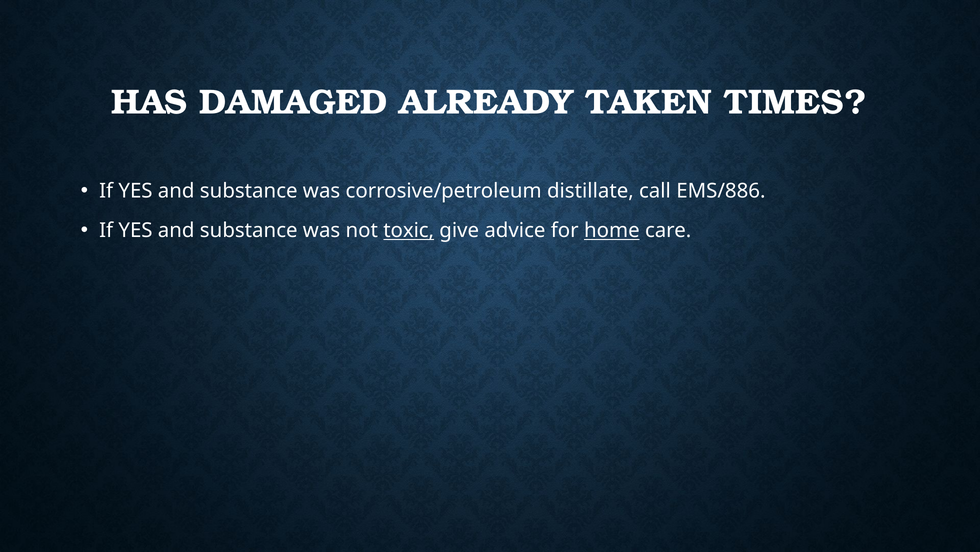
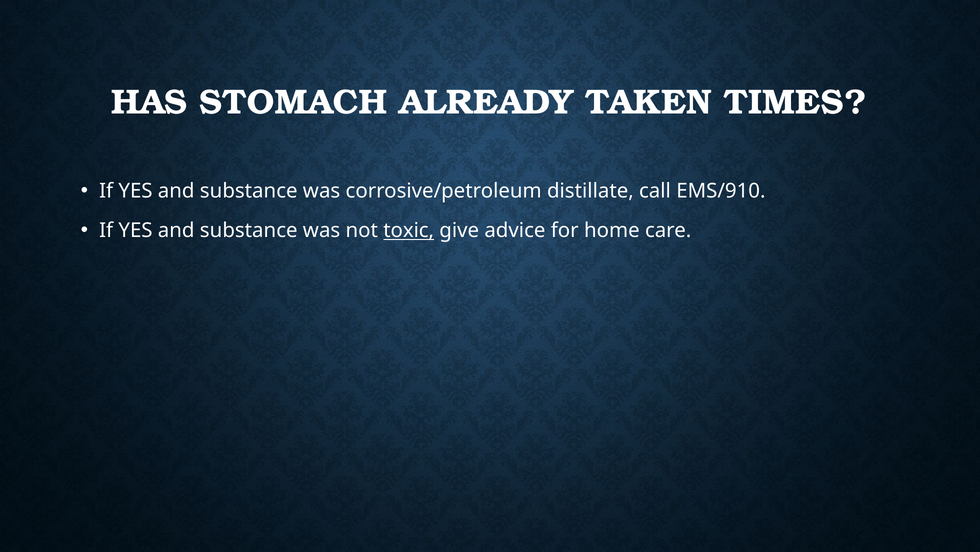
DAMAGED: DAMAGED -> STOMACH (293, 102)
EMS/886: EMS/886 -> EMS/910 (721, 191)
home underline: present -> none (612, 230)
